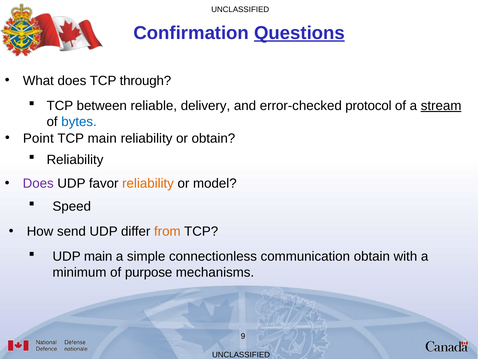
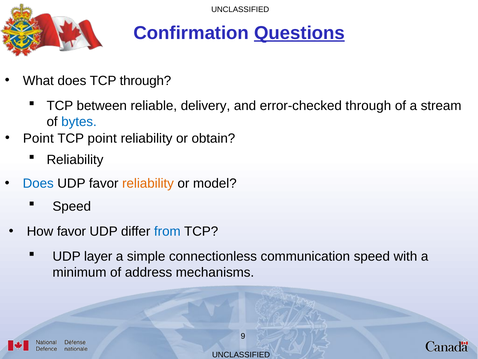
error-checked protocol: protocol -> through (368, 106)
stream underline: present -> none (441, 106)
TCP main: main -> point (102, 138)
Does colour: purple -> blue (38, 183)
How send: send -> favor (72, 231)
from colour: orange -> blue (167, 231)
UDP main: main -> layer (98, 256)
communication obtain: obtain -> speed (372, 256)
purpose: purpose -> address (149, 272)
